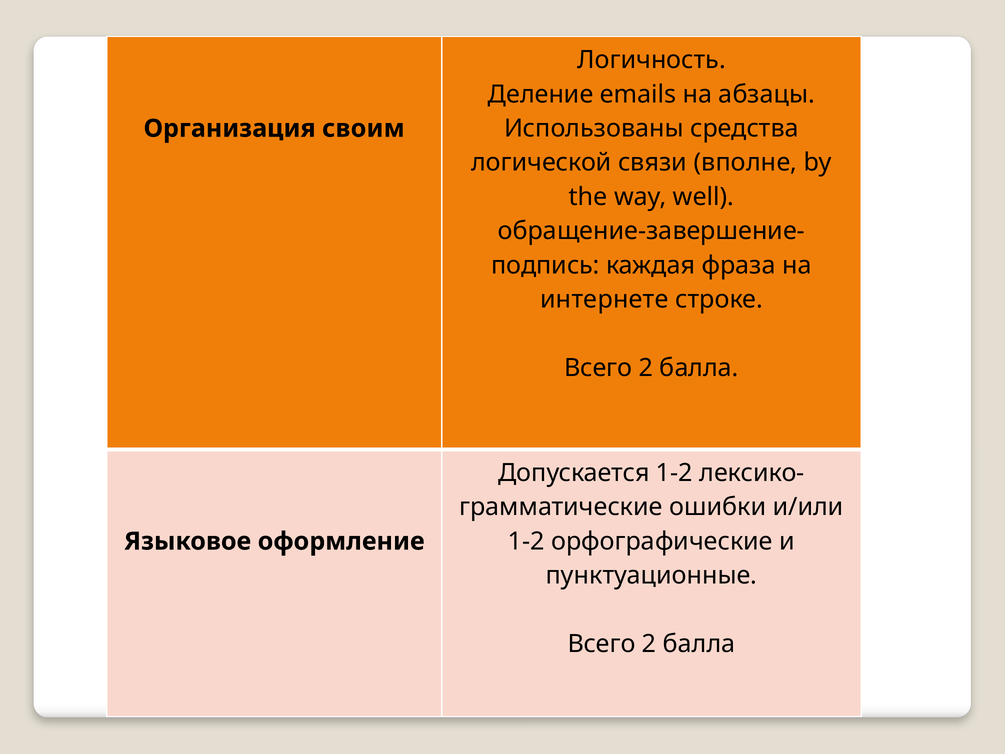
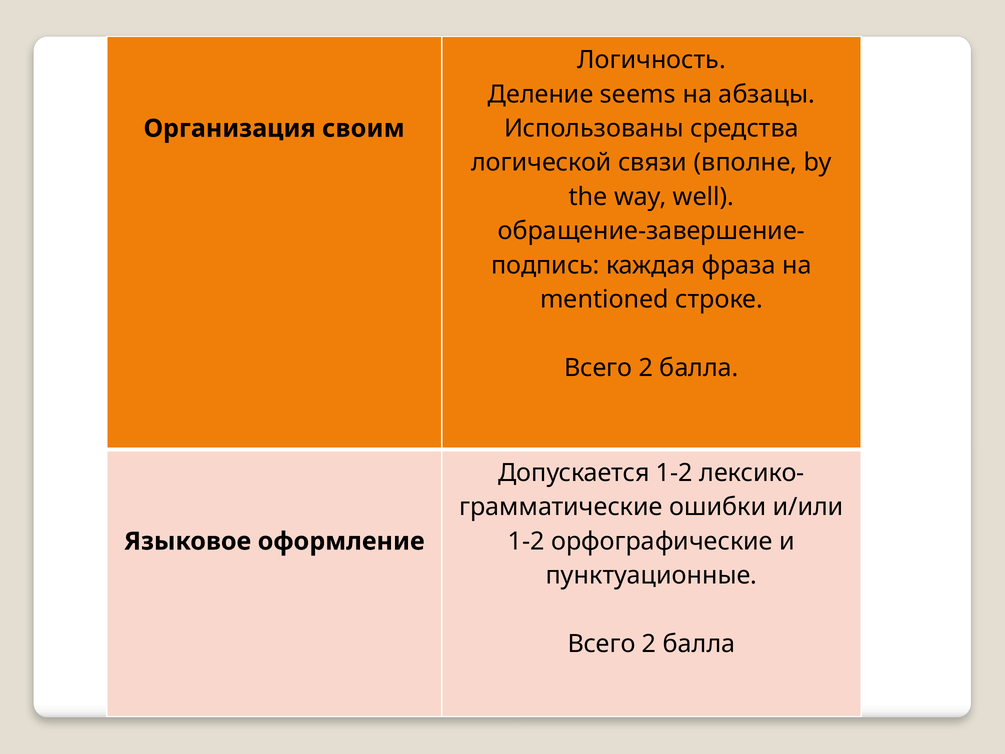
emails: emails -> seems (638, 94)
интернете: интернете -> mentioned (604, 299)
